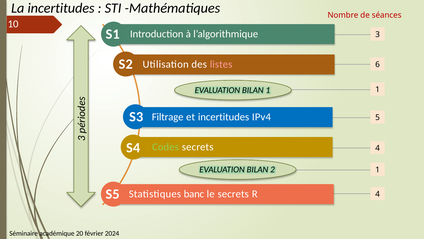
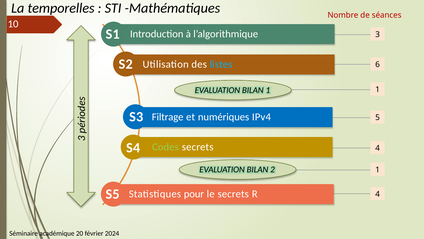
La incertitudes: incertitudes -> temporelles (61, 8)
listes colour: pink -> light blue (221, 64)
et incertitudes: incertitudes -> numériques (224, 117)
banc: banc -> pour (194, 194)
